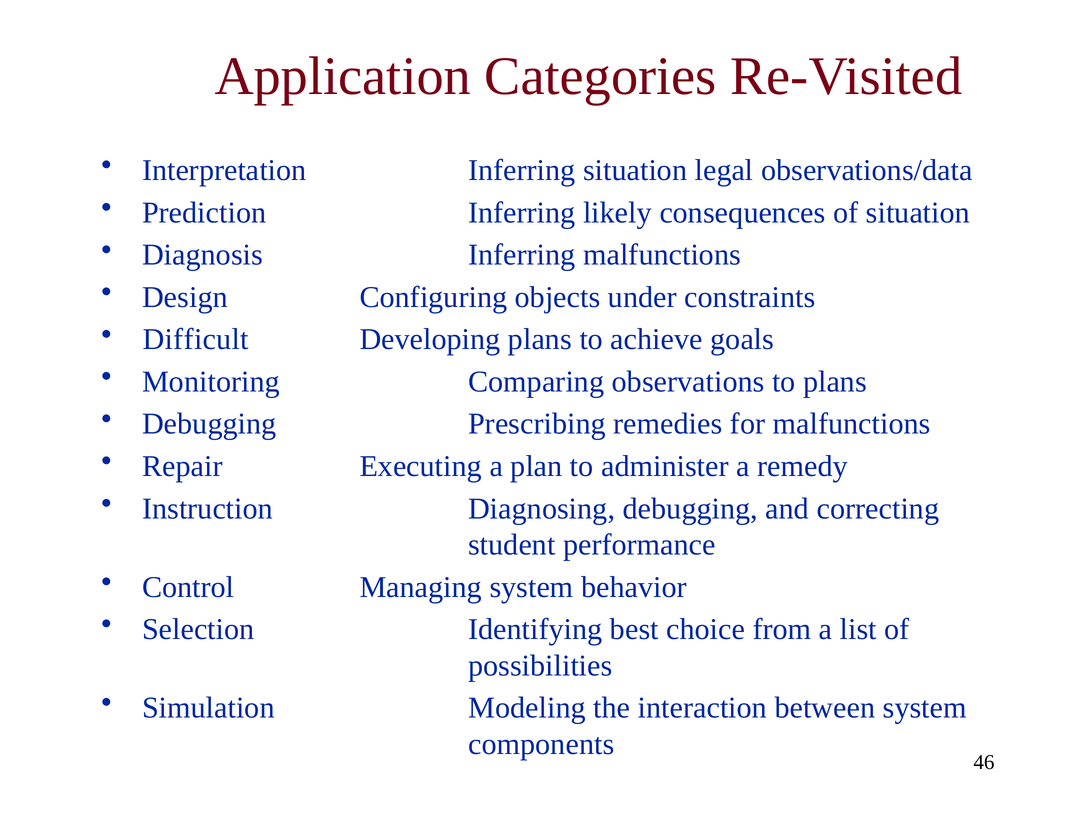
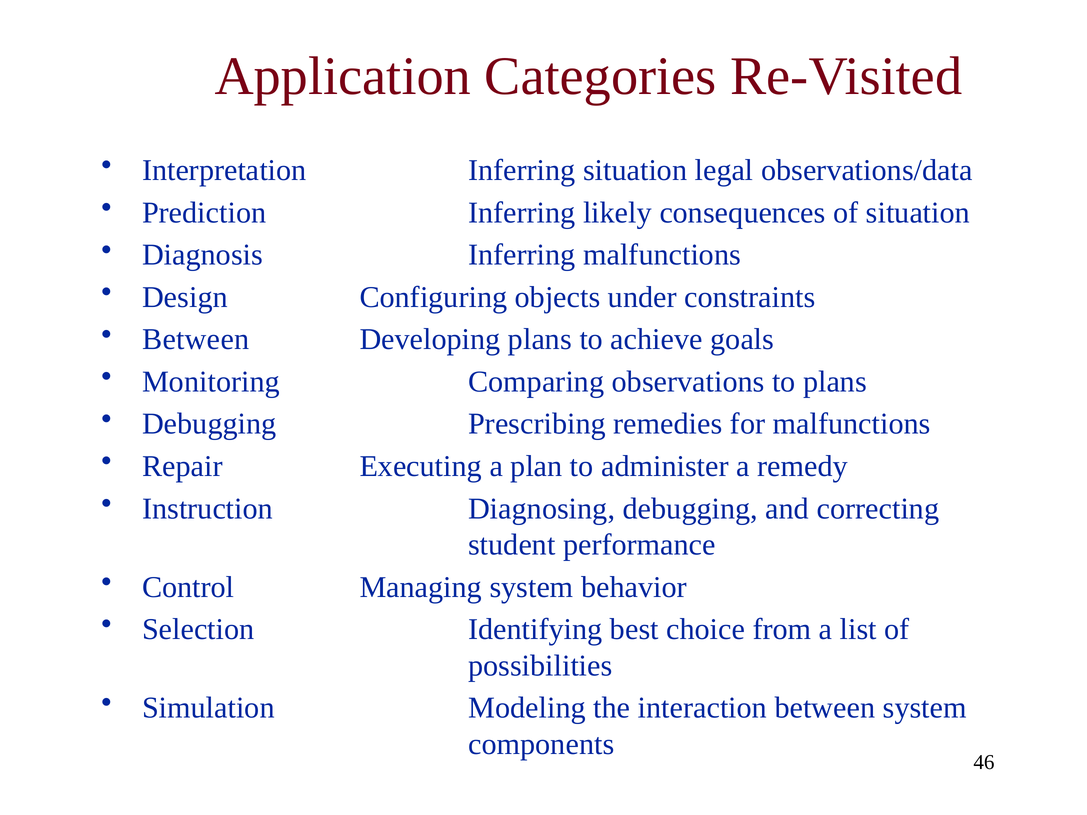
Difficult: Difficult -> Between (196, 340)
